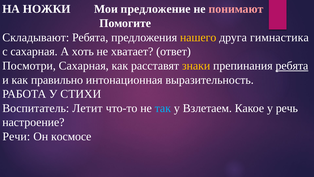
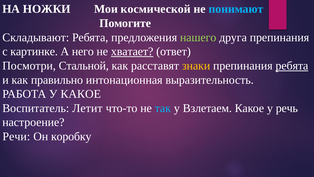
предложение: предложение -> космической (156, 9)
понимают colour: pink -> light blue (236, 9)
нашего colour: yellow -> light green (198, 37)
друга гимнастика: гимнастика -> препинания (279, 37)
с сахарная: сахарная -> картинке (34, 51)
хоть: хоть -> него (83, 51)
хватает underline: none -> present (132, 51)
Посмотри Сахарная: Сахарная -> Стальной (84, 66)
У СТИХИ: СТИХИ -> КАКОЕ (81, 94)
космосе: космосе -> коробку (71, 136)
